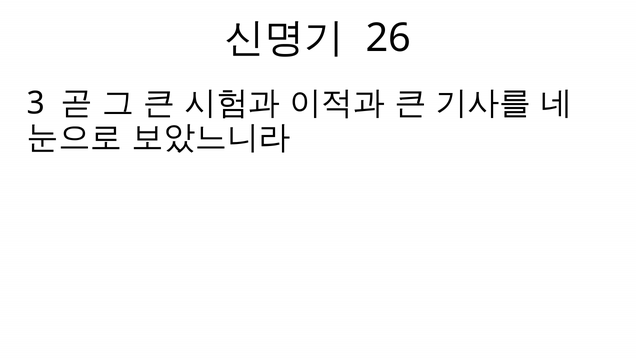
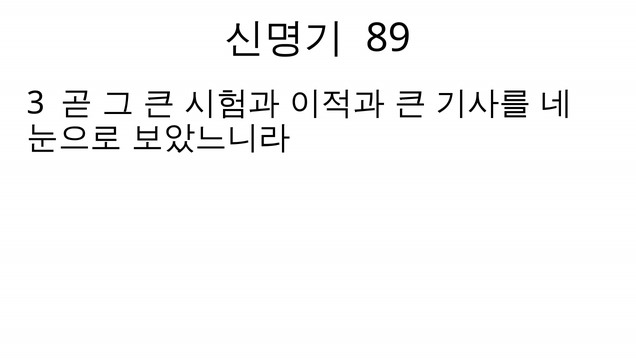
26: 26 -> 89 (388, 38)
